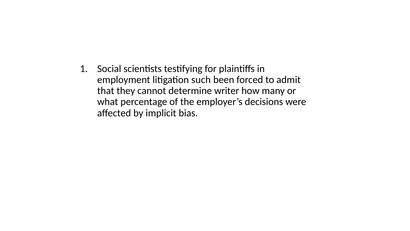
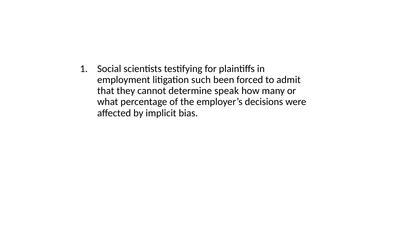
writer: writer -> speak (227, 91)
